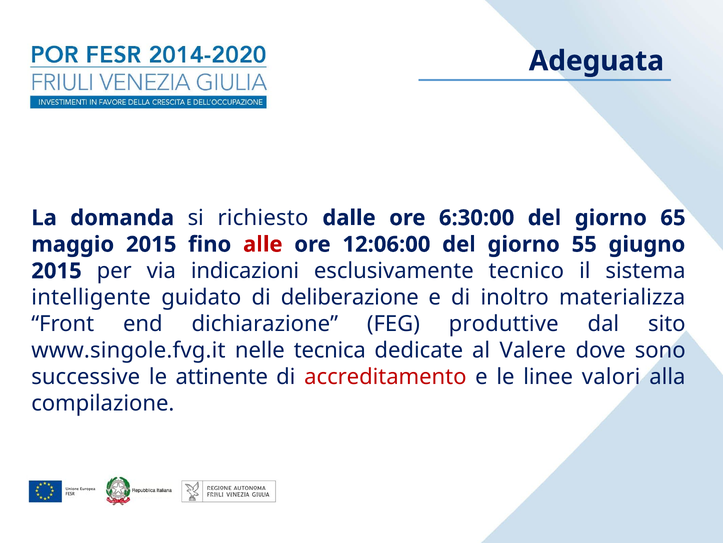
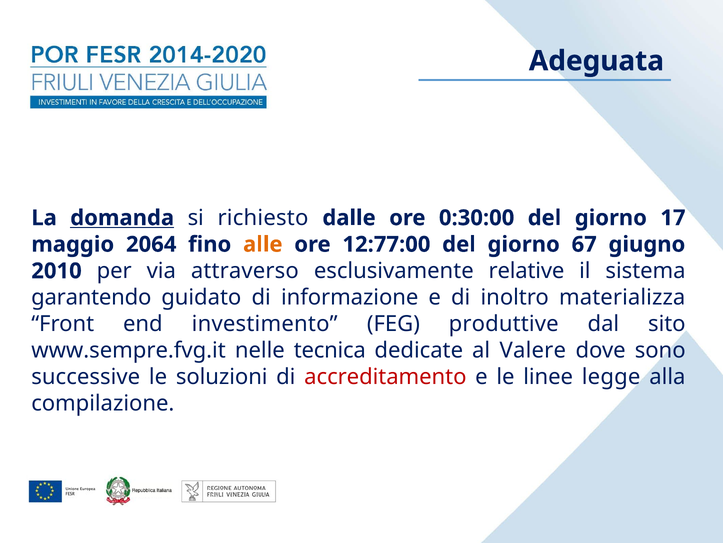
domanda underline: none -> present (122, 218)
6:30:00: 6:30:00 -> 0:30:00 (477, 218)
65: 65 -> 17 (673, 218)
maggio 2015: 2015 -> 2064 (151, 244)
alle colour: red -> orange (263, 244)
12:06:00: 12:06:00 -> 12:77:00 (386, 244)
55: 55 -> 67 (584, 244)
2015: 2015 -> 2010 (57, 271)
indicazioni: indicazioni -> attraverso (245, 271)
tecnico: tecnico -> relative (526, 271)
intelligente: intelligente -> garantendo (91, 297)
deliberazione: deliberazione -> informazione (350, 297)
dichiarazione: dichiarazione -> investimento (265, 324)
www.singole.fvg.it: www.singole.fvg.it -> www.sempre.fvg.it (129, 350)
attinente: attinente -> soluzioni (222, 377)
valori: valori -> legge (611, 377)
